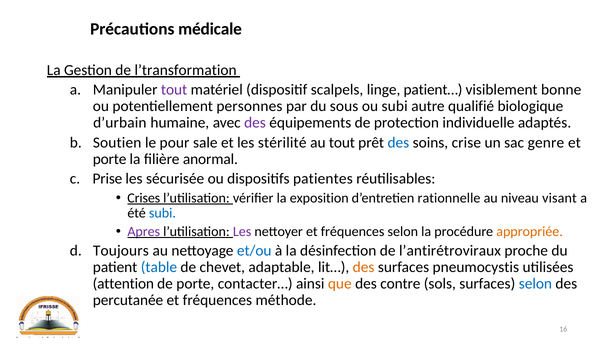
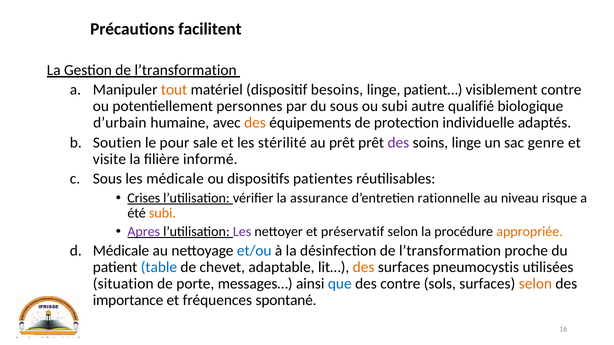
médicale: médicale -> facilitent (210, 29)
tout colour: purple -> orange (174, 90)
scalpels: scalpels -> besoins (337, 90)
visiblement bonne: bonne -> contre (561, 90)
des colour: purple -> orange (255, 123)
au tout: tout -> prêt (342, 143)
des colour: blue -> purple (398, 143)
soins crise: crise -> linge (466, 143)
porte: porte -> visite (109, 159)
anormal: anormal -> informé (210, 159)
Prise: Prise -> Sous (107, 179)
les sécurisée: sécurisée -> médicale (175, 179)
exposition: exposition -> assurance (319, 198)
visant: visant -> risque (560, 198)
subi colour: blue -> orange (162, 213)
nettoyer et fréquences: fréquences -> préservatif (353, 232)
Toujours: Toujours -> Médicale (121, 251)
désinfection de l’antirétroviraux: l’antirétroviraux -> l’transformation (450, 251)
attention: attention -> situation (123, 284)
contacter…: contacter… -> messages… (255, 284)
que colour: orange -> blue (340, 284)
selon colour: blue -> orange (535, 284)
percutanée: percutanée -> importance (128, 301)
méthode: méthode -> spontané (286, 301)
